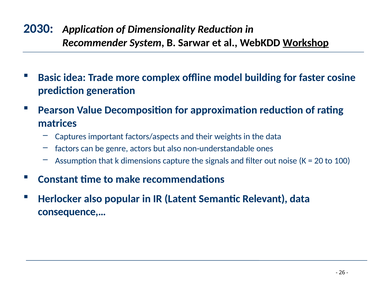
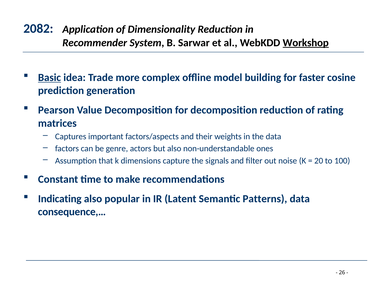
2030: 2030 -> 2082 (38, 29)
Basic underline: none -> present (49, 77)
for approximation: approximation -> decomposition (224, 110)
Herlocker: Herlocker -> Indicating (60, 198)
Relevant: Relevant -> Patterns (265, 198)
